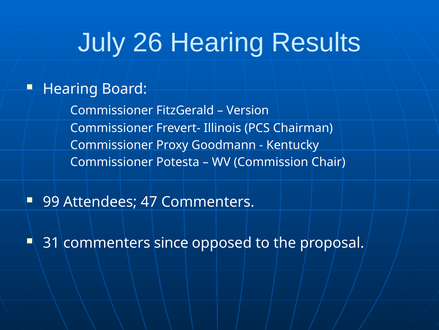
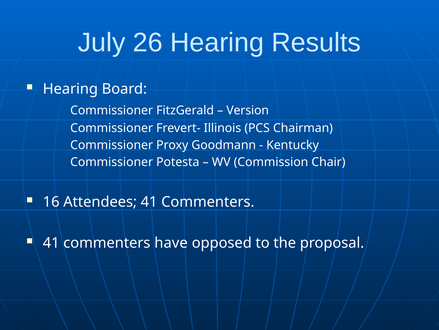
99: 99 -> 16 (51, 201)
Attendees 47: 47 -> 41 (149, 201)
31: 31 -> 41 (51, 242)
since: since -> have (171, 242)
